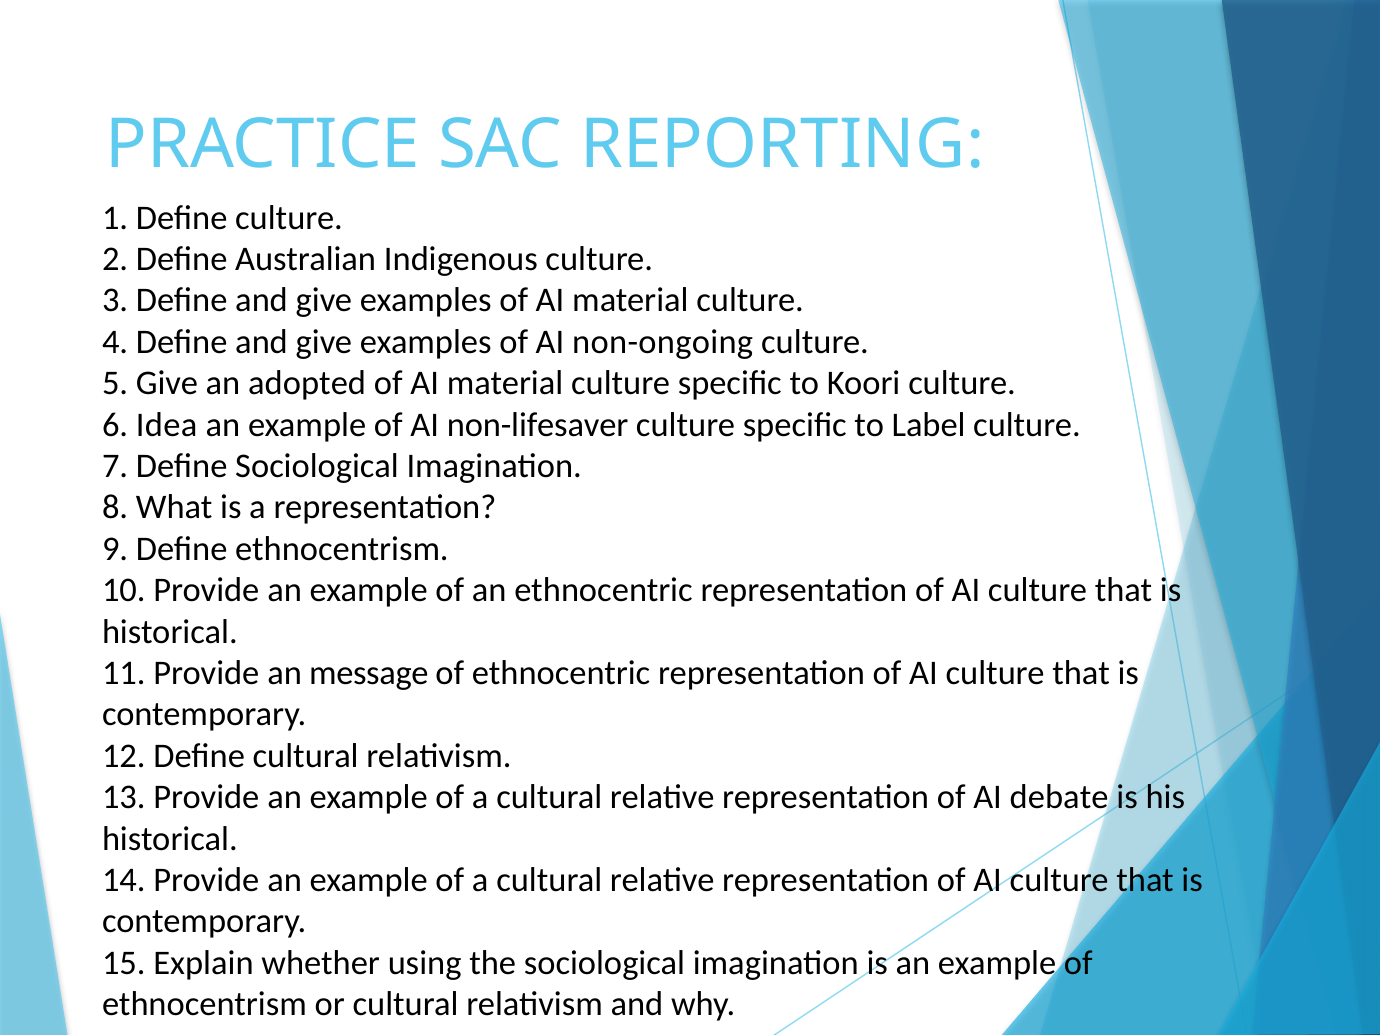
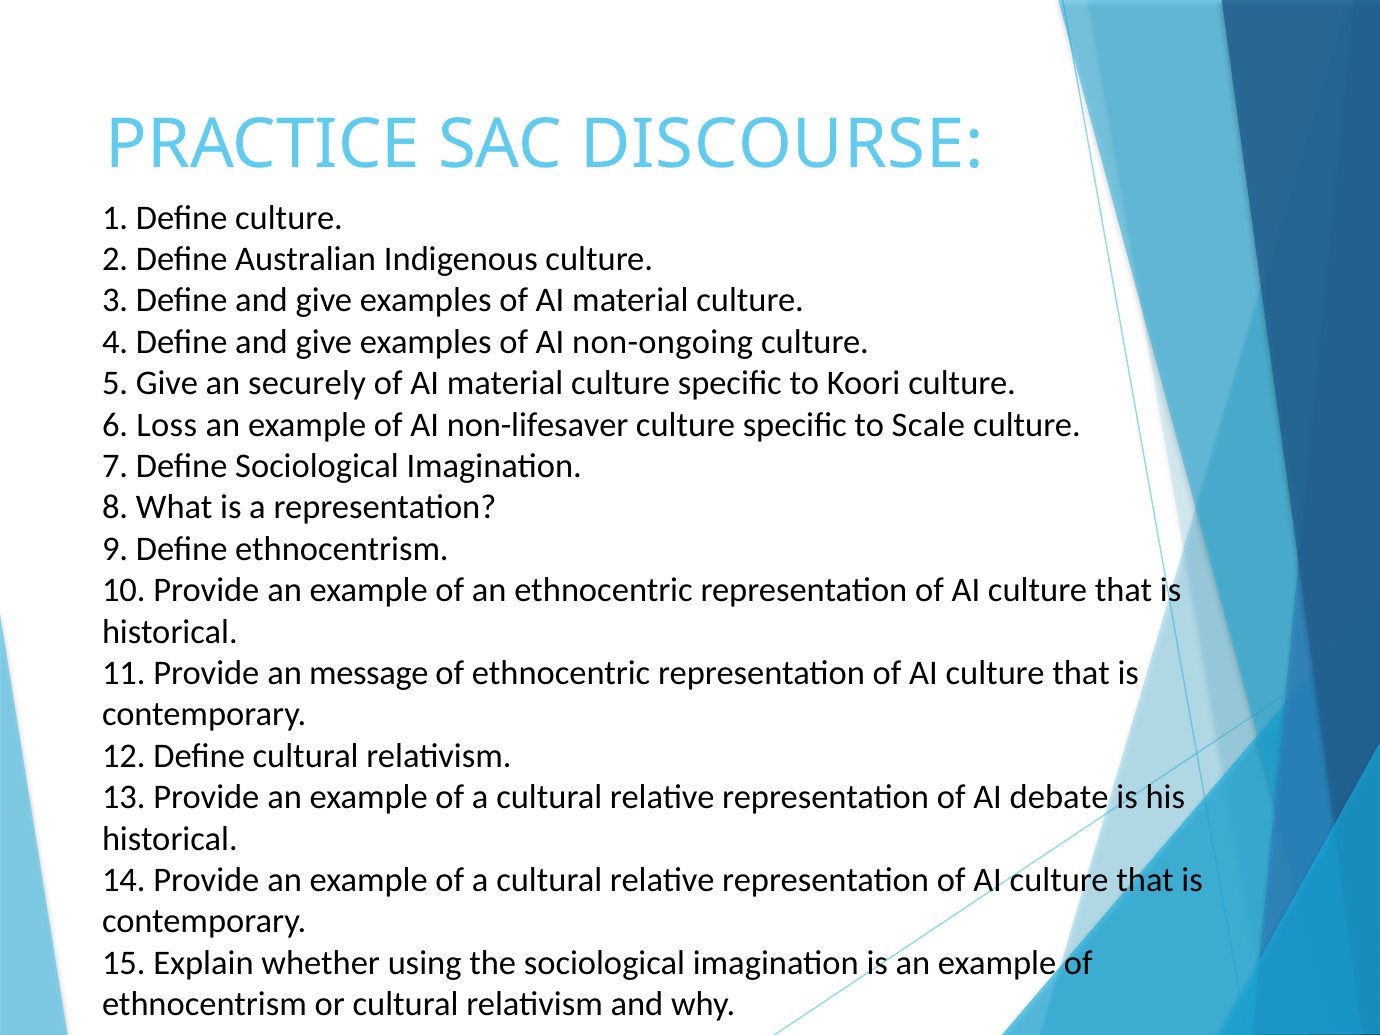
REPORTING: REPORTING -> DISCOURSE (782, 145)
adopted: adopted -> securely (307, 383)
Idea: Idea -> Loss (167, 425)
Label: Label -> Scale (928, 425)
